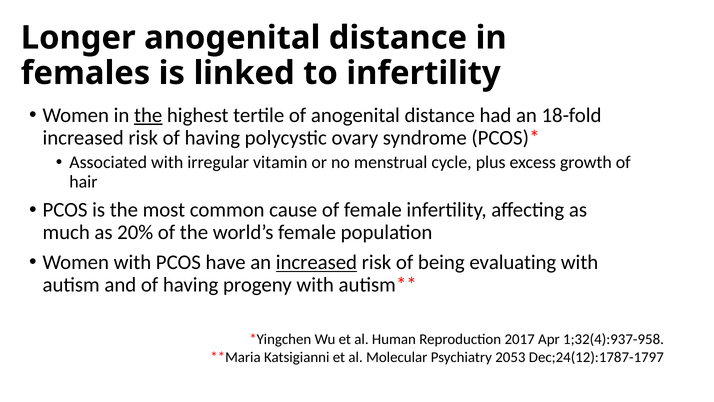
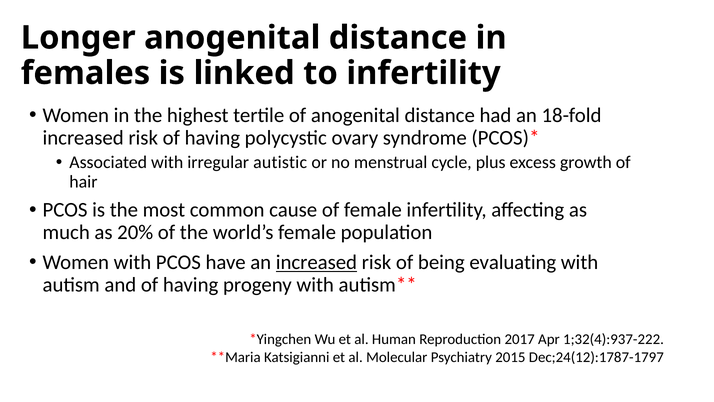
the underline: present -> none (148, 115)
vitamin: vitamin -> autistic (280, 162)
1;32(4):937-958: 1;32(4):937-958 -> 1;32(4):937-222 (614, 339)
2053: 2053 -> 2015 (510, 357)
